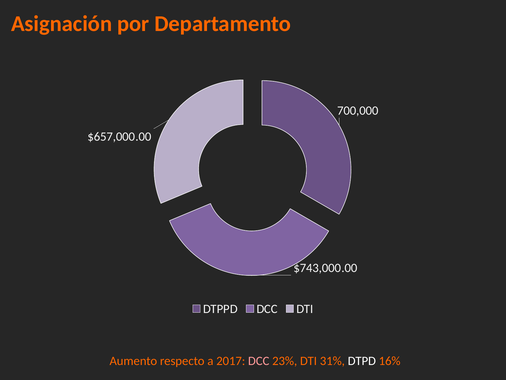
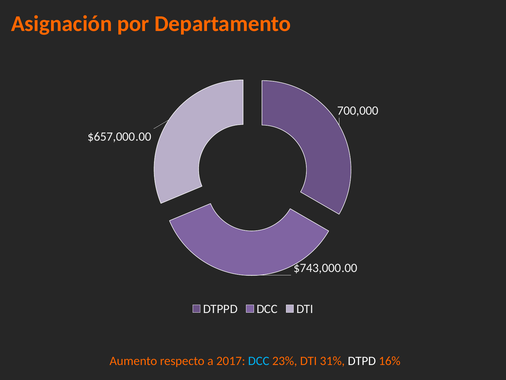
DCC colour: pink -> light blue (259, 360)
